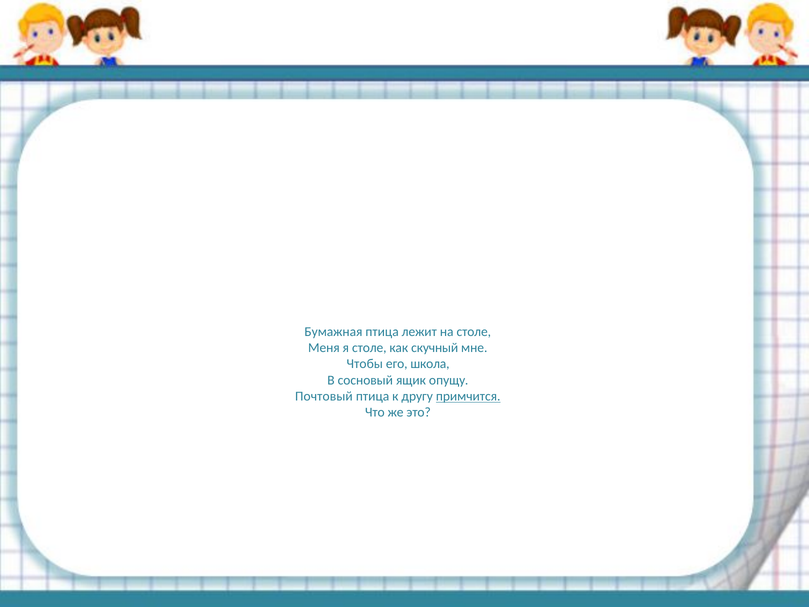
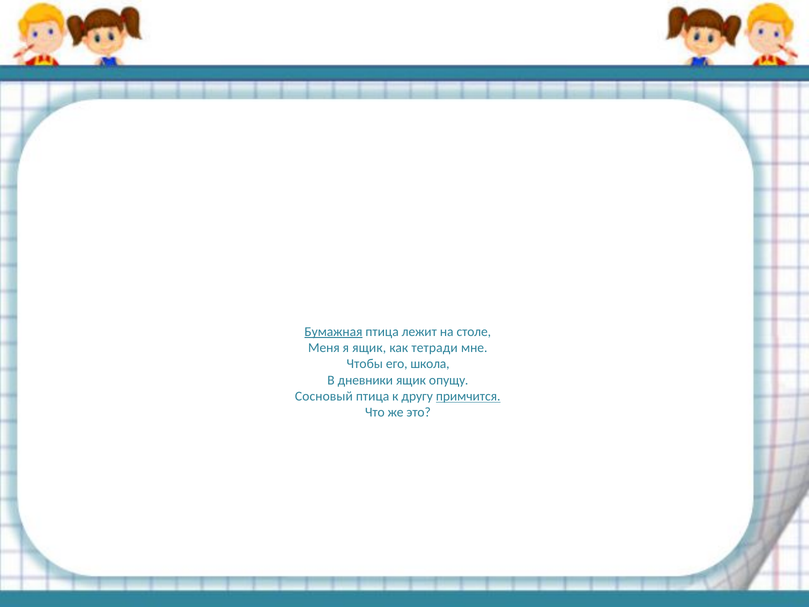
Бумажная underline: none -> present (333, 331)
я столе: столе -> ящик (369, 348)
скучный: скучный -> тетради (435, 348)
сосновый: сосновый -> дневники (365, 380)
Почтовый: Почтовый -> Сосновый (324, 396)
